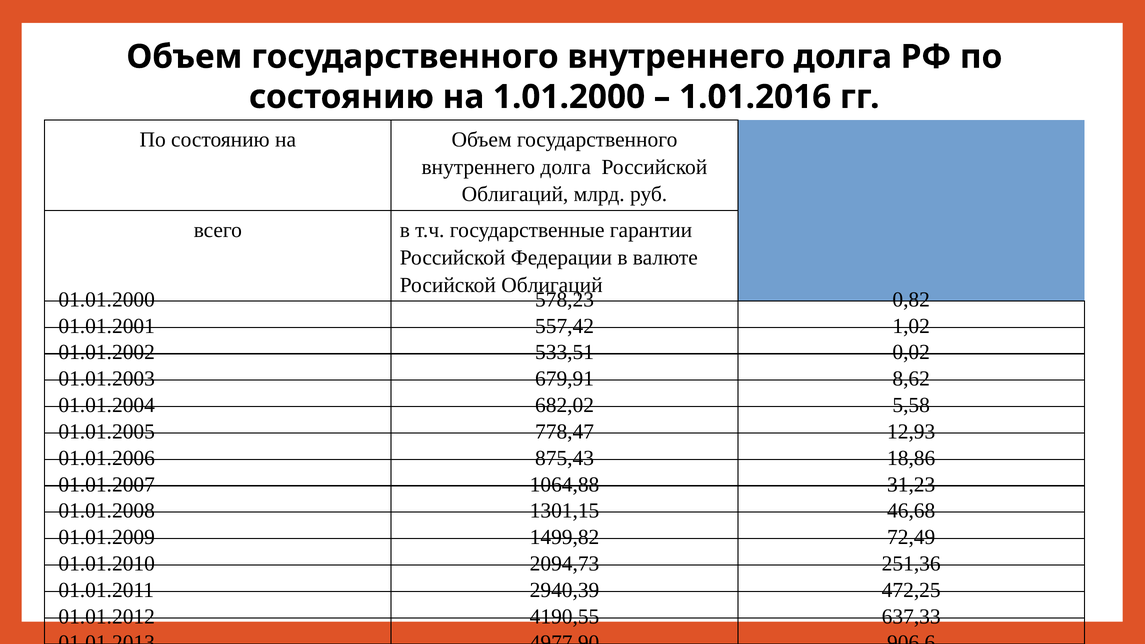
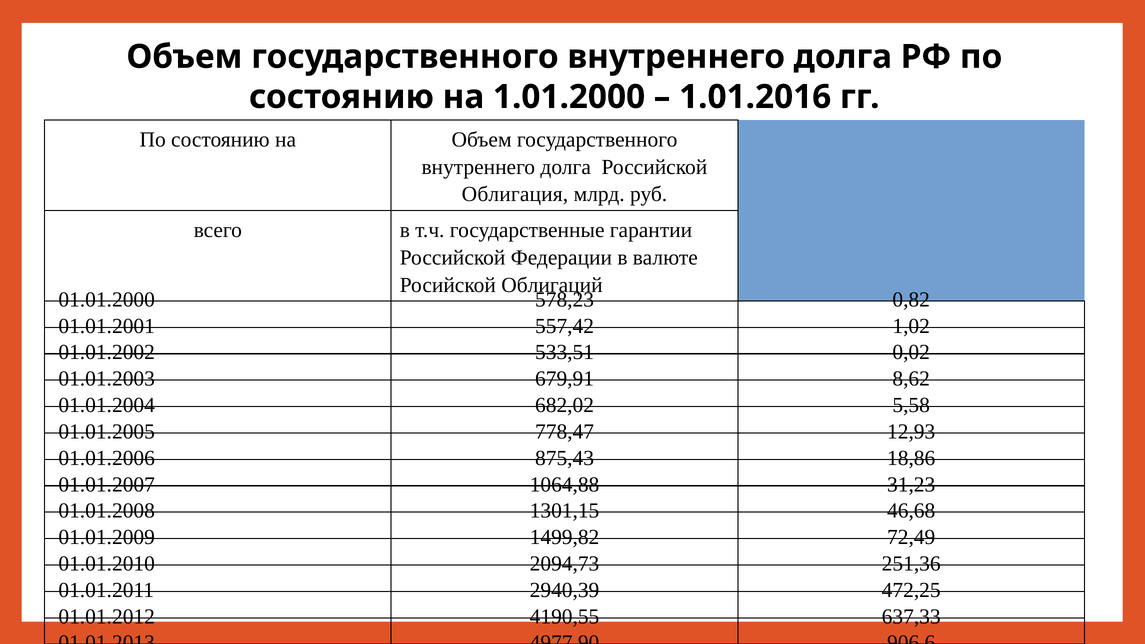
Облигаций: Облигаций -> Облигация (515, 194)
